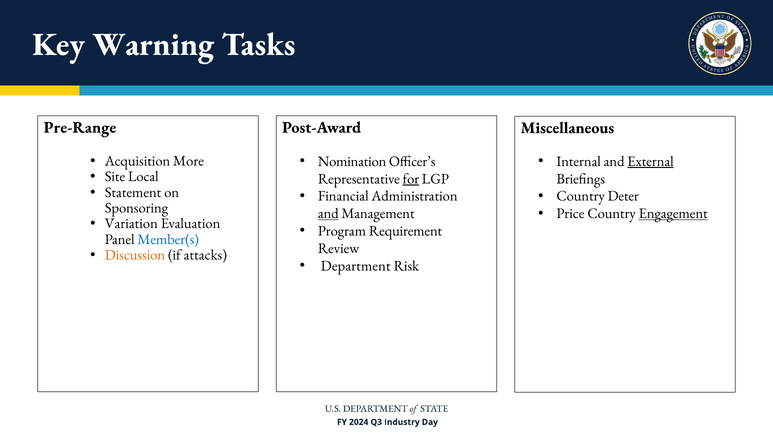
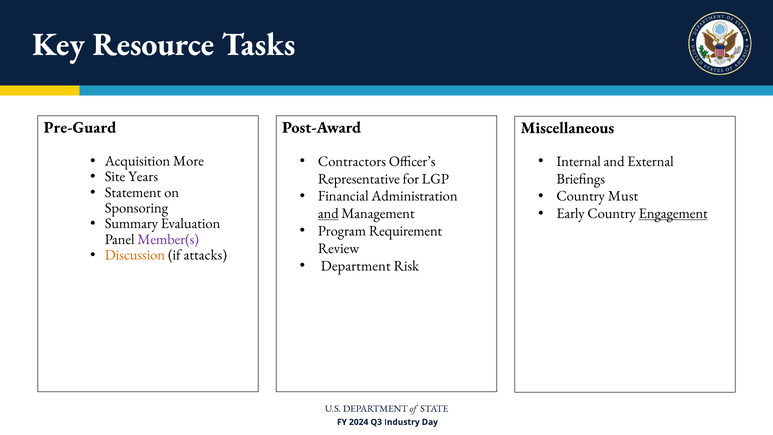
Warning: Warning -> Resource (153, 44)
Pre-Range: Pre-Range -> Pre-Guard (80, 127)
Nomination: Nomination -> Contractors (352, 161)
External underline: present -> none (651, 161)
Local: Local -> Years (143, 177)
for underline: present -> none (411, 179)
Deter: Deter -> Must (623, 196)
Price: Price -> Early (570, 213)
Variation: Variation -> Summary (131, 224)
Member(s colour: blue -> purple (168, 239)
